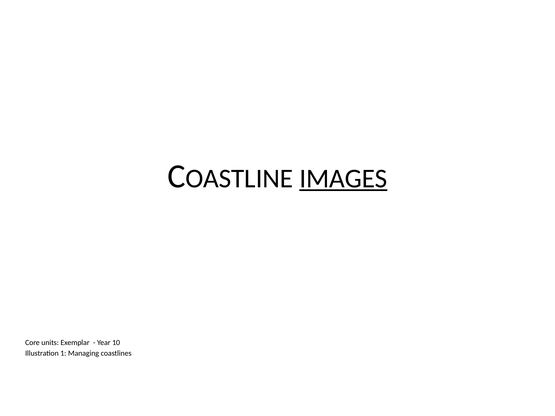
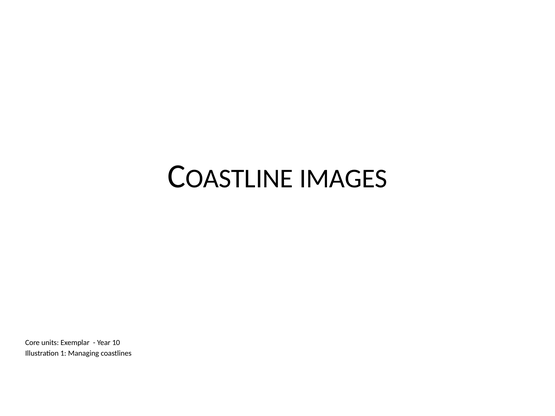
IMAGES underline: present -> none (343, 179)
